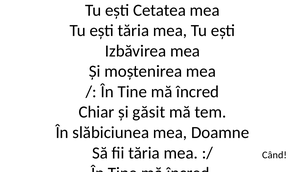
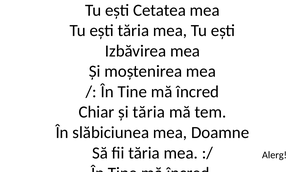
și găsit: găsit -> tăria (149, 112)
Când: Când -> Alerg (275, 155)
